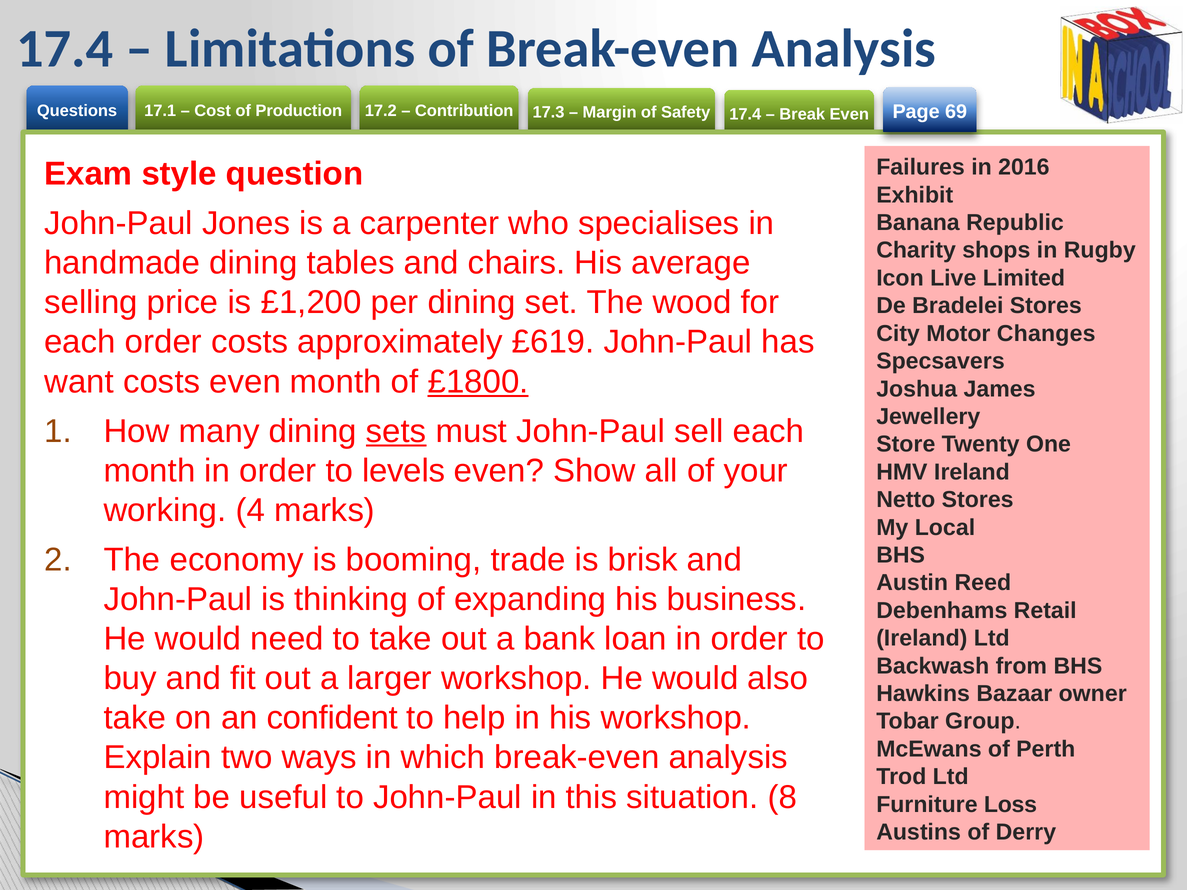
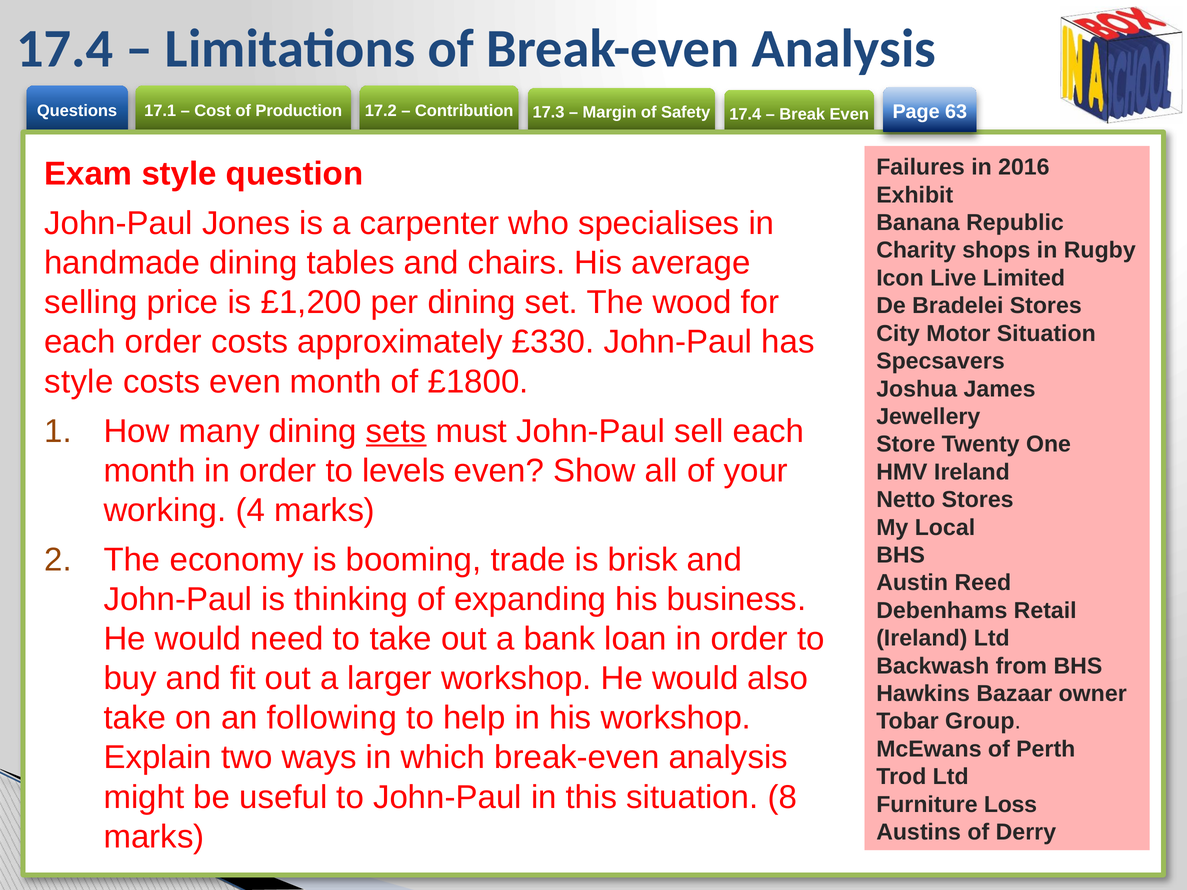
69: 69 -> 63 (956, 112)
Motor Changes: Changes -> Situation (1046, 334)
£619: £619 -> £330 (553, 342)
want: want -> style (79, 382)
£1800 underline: present -> none (478, 382)
confident: confident -> following (332, 718)
